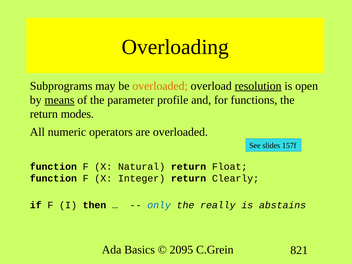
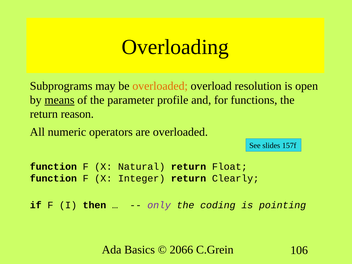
resolution underline: present -> none (258, 86)
modes: modes -> reason (77, 114)
only colour: blue -> purple (159, 205)
really: really -> coding (218, 205)
abstains: abstains -> pointing (283, 205)
2095: 2095 -> 2066 (181, 250)
821: 821 -> 106 (299, 250)
